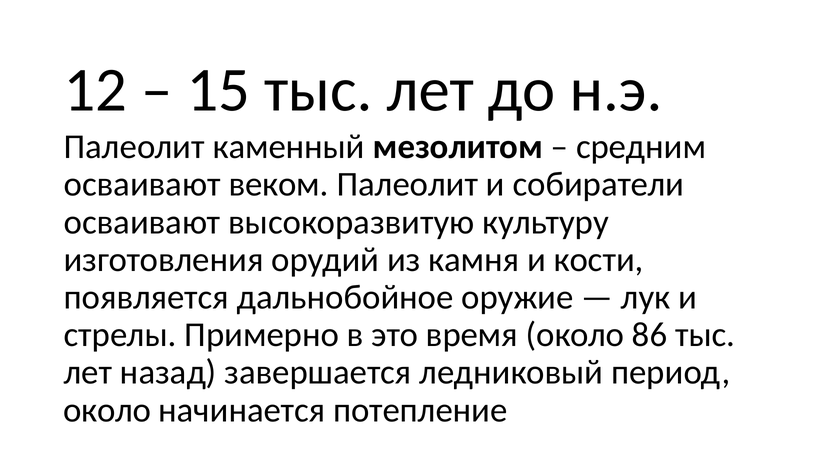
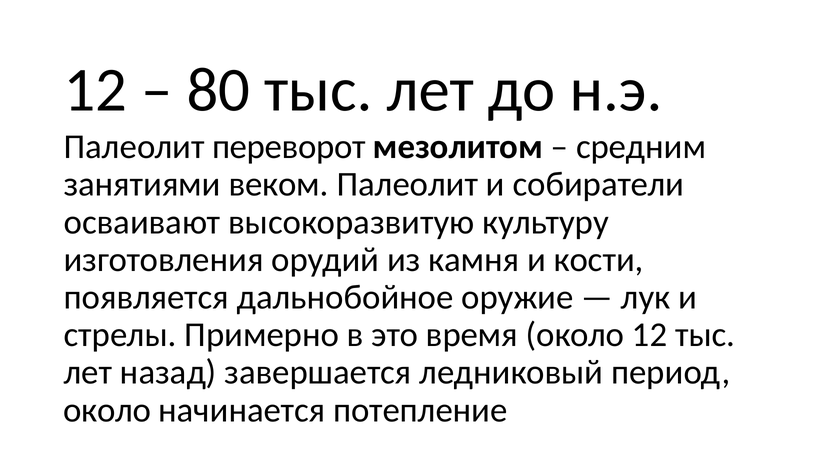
15: 15 -> 80 (218, 90)
каменный: каменный -> переворот (289, 147)
осваивают: осваивают -> занятиями (142, 185)
около 86: 86 -> 12 (650, 335)
